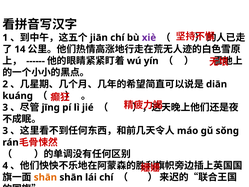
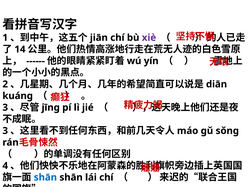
shān colour: orange -> blue (45, 177)
